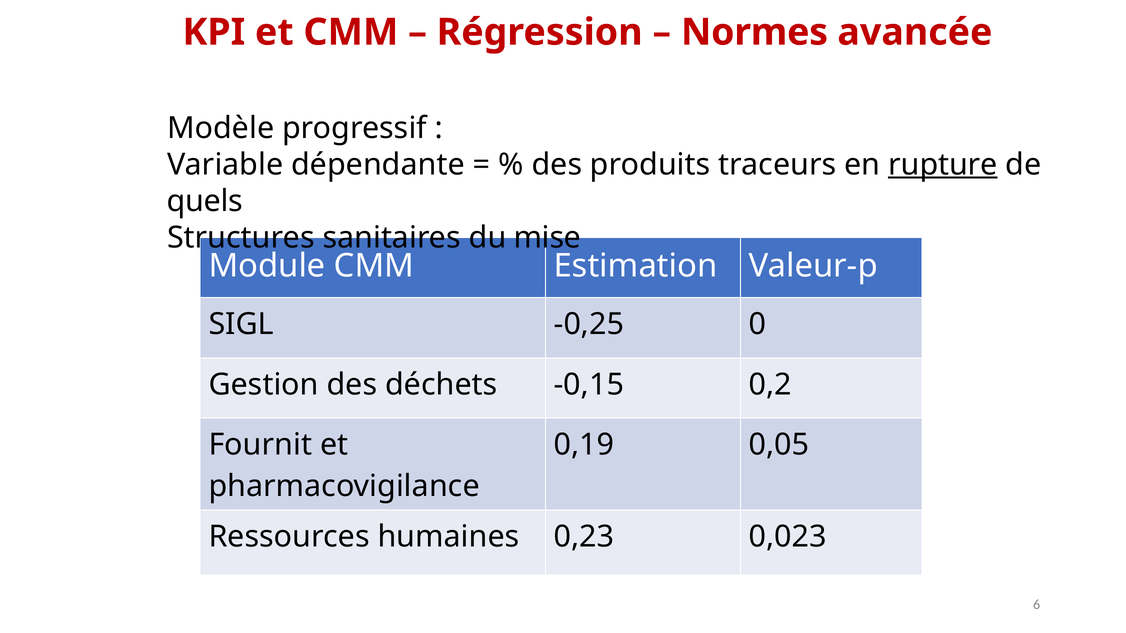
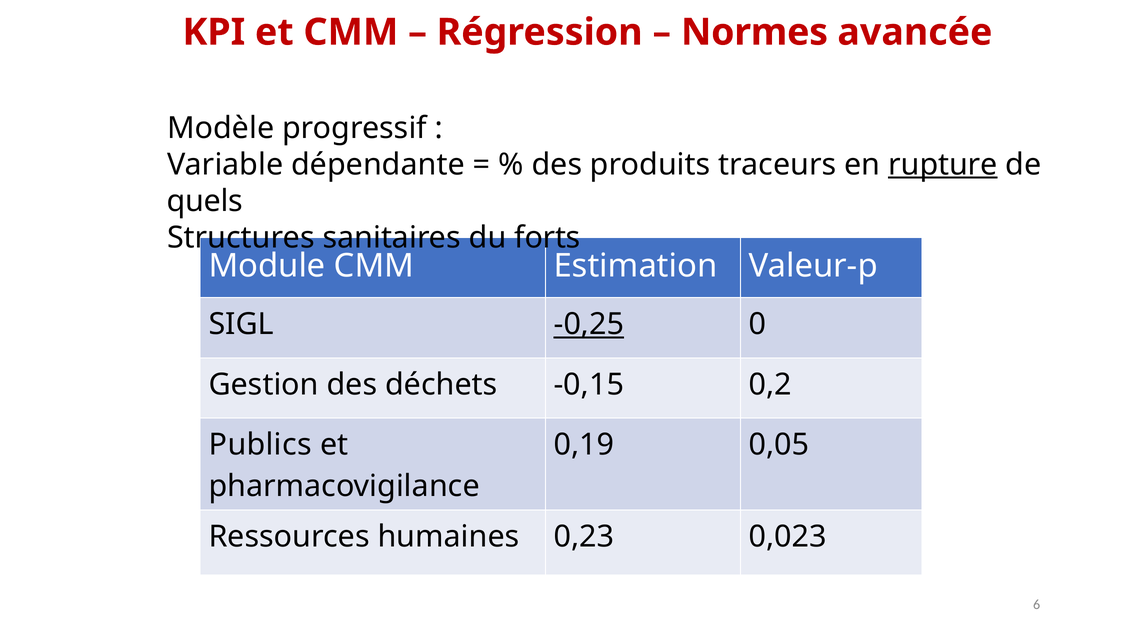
mise: mise -> forts (547, 238)
-0,25 underline: none -> present (589, 325)
Fournit: Fournit -> Publics (260, 445)
